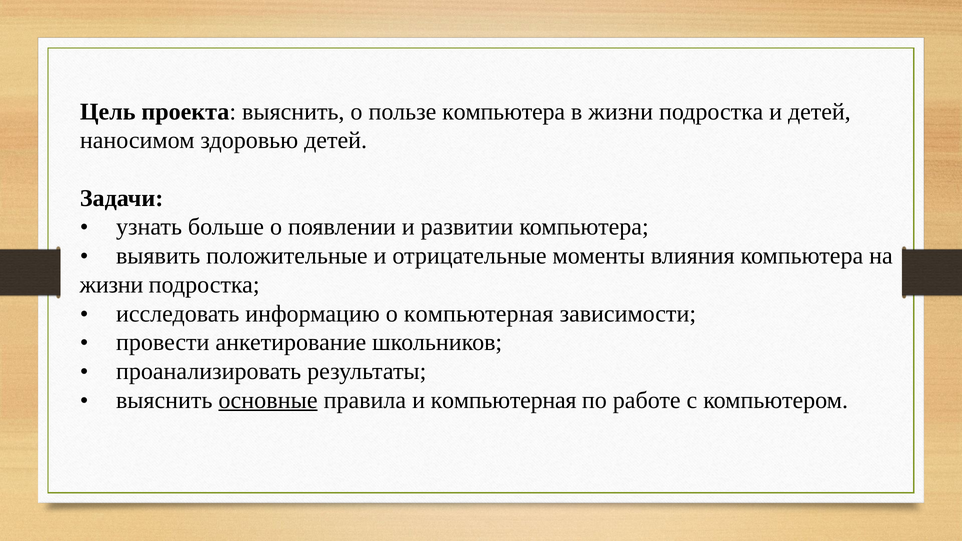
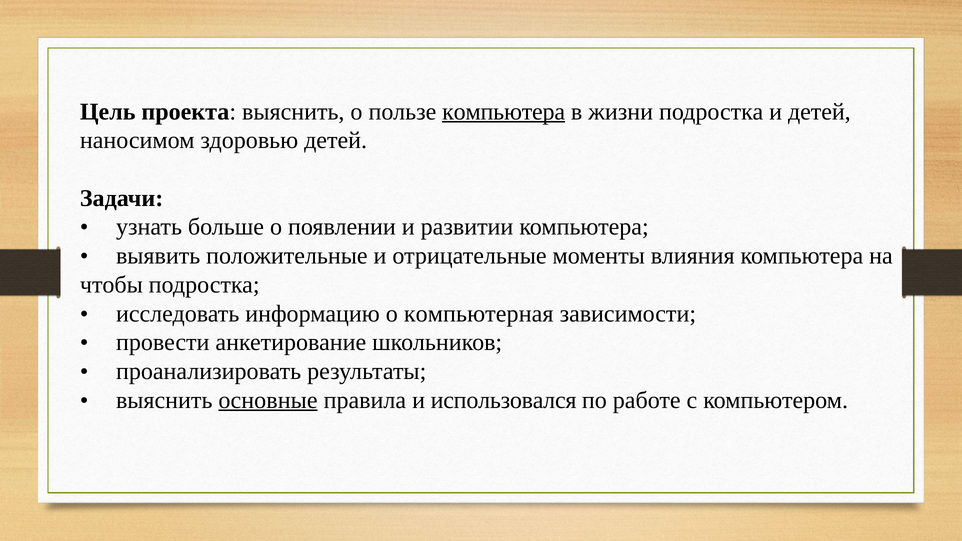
компьютера underline: none -> present (504, 112)
жизни: жизни -> чтобы (111, 285)
и компьютерная: компьютерная -> использовался (504, 400)
